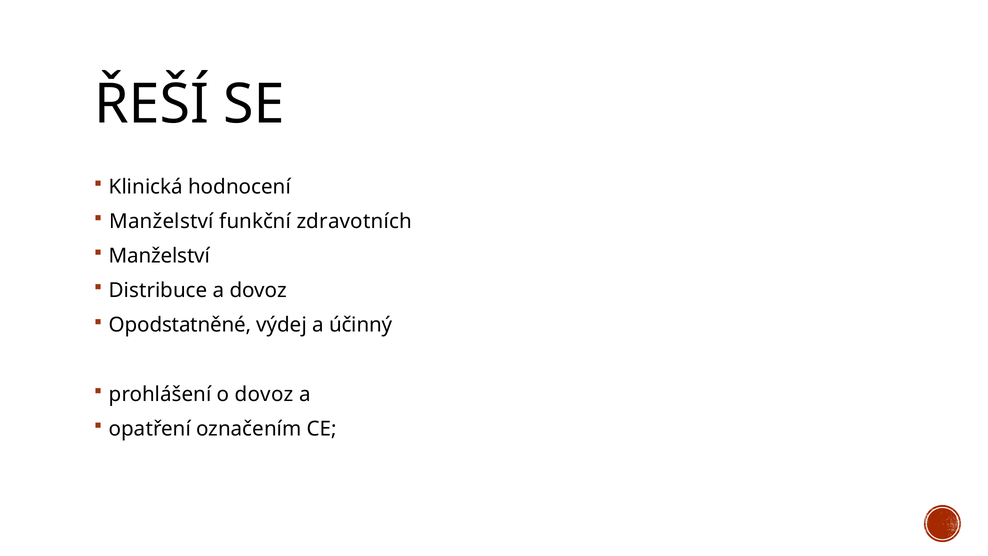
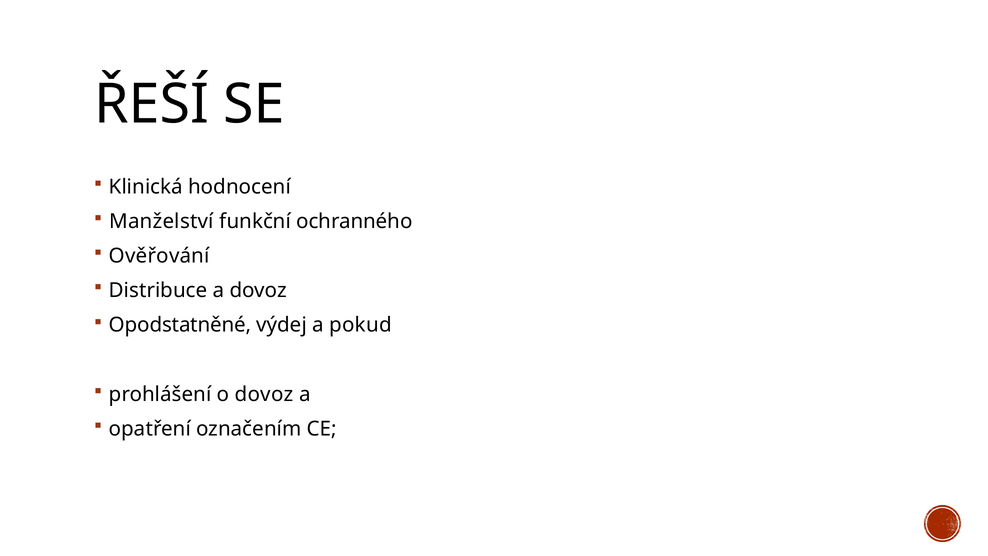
zdravotních: zdravotních -> ochranného (354, 221)
Manželství: Manželství -> Ověřování (159, 256)
účinný: účinný -> pokud (361, 325)
